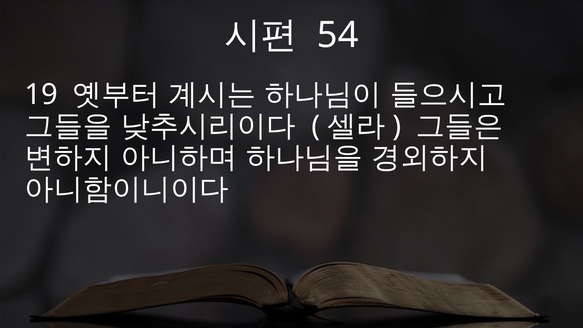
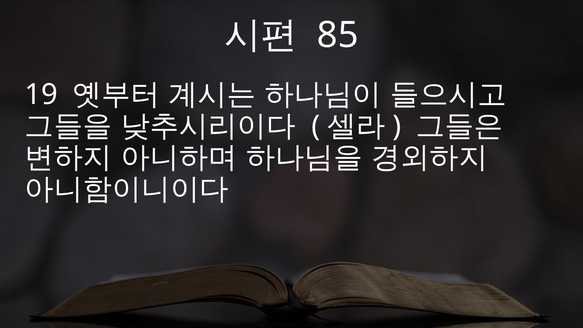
54: 54 -> 85 (338, 35)
